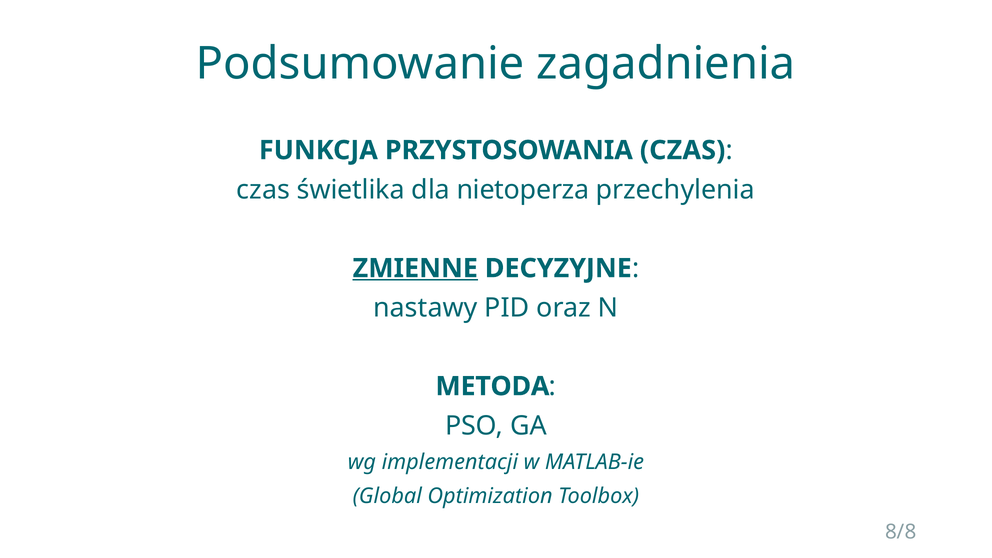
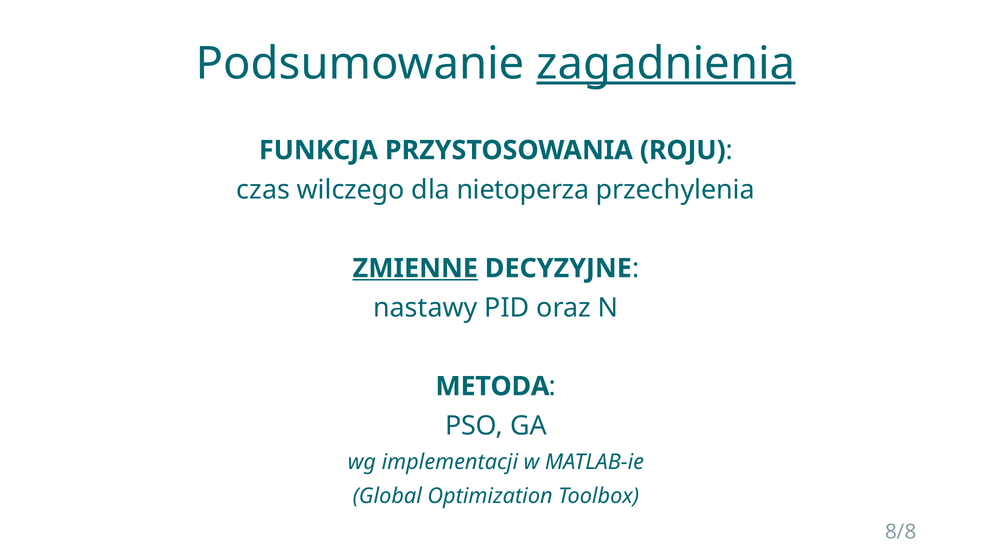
zagadnienia underline: none -> present (666, 63)
PRZYSTOSOWANIA CZAS: CZAS -> ROJU (683, 150)
świetlika: świetlika -> wilczego (351, 190)
